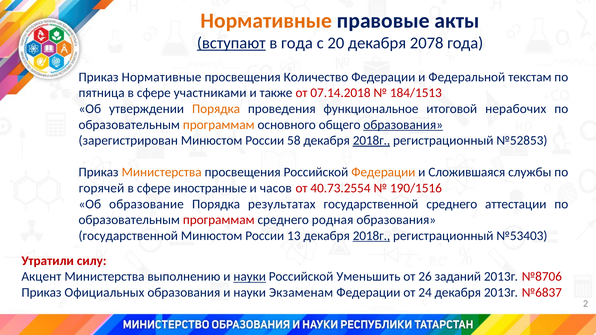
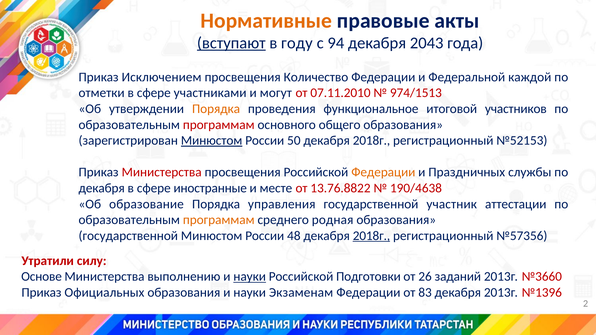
в года: года -> году (297, 43)
20: 20 -> 94 (336, 43)
2078: 2078 -> 2043 (427, 43)
Приказ Нормативные: Нормативные -> Исключением (162, 77)
текстам: текстам -> каждой (530, 77)
пятница: пятница -> отметки (102, 93)
также: также -> могут (276, 93)
07.14.2018: 07.14.2018 -> 07.11.2010 (340, 93)
184/1513: 184/1513 -> 974/1513 (416, 93)
нерабочих: нерабочих -> участников (516, 109)
программам colour: orange -> red (219, 125)
образования underline: present -> none (403, 125)
Минюстом underline: none -> present (212, 141)
58: 58 -> 50 (294, 141)
2018г underline: present -> none (371, 141)
№52853: №52853 -> №52153 (522, 141)
Министерства colour: orange -> red (162, 172)
Сложившаяся: Сложившаяся -> Праздничных (467, 172)
горячей: горячей -> декабря (102, 188)
часов: часов -> месте (276, 188)
40.73.2554: 40.73.2554 -> 13.76.8822 (340, 188)
190/1516: 190/1516 -> 190/4638 (416, 188)
результатах: результатах -> управления (282, 204)
государственной среднего: среднего -> участник (452, 204)
программам colour: red -> orange (219, 220)
13: 13 -> 48 (294, 236)
№53403: №53403 -> №57356 (522, 236)
Акцент: Акцент -> Основе (42, 277)
Уменьшить: Уменьшить -> Подготовки (368, 277)
№8706: №8706 -> №3660 (542, 277)
24: 24 -> 83 (425, 293)
№6837: №6837 -> №1396 (542, 293)
